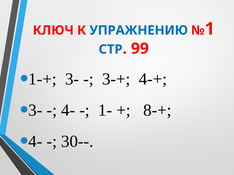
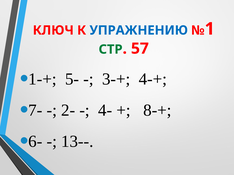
СТР colour: blue -> green (111, 50)
99: 99 -> 57 (140, 49)
1-+ 3-: 3- -> 5- (72, 79)
3-: 3- -> 7- (35, 110)
4-: 4- -> 2- (68, 110)
1-: 1- -> 4- (105, 110)
4-: 4- -> 6- (35, 142)
30--: 30-- -> 13-- (77, 142)
